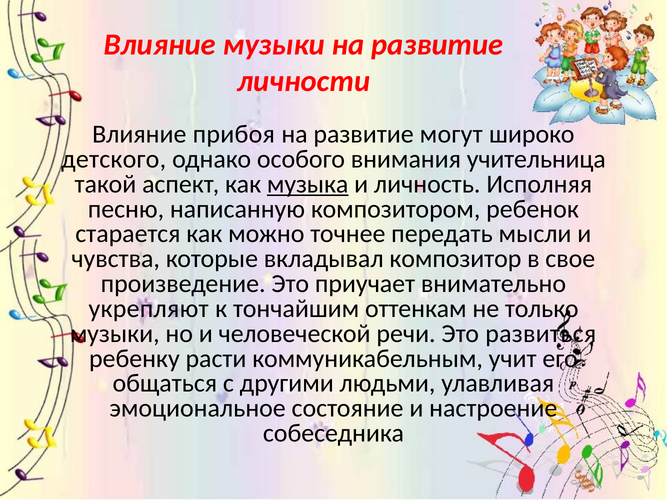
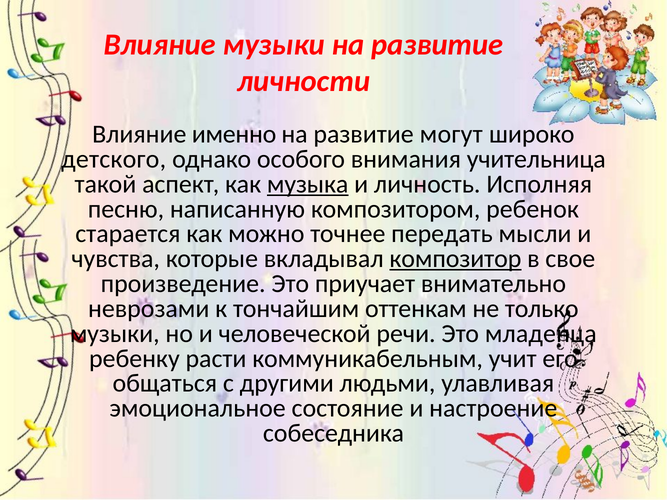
прибоя: прибоя -> именно (234, 134)
композитор underline: none -> present (455, 259)
укрепляют: укрепляют -> неврозами (149, 309)
развиться: развиться -> младенца (541, 334)
